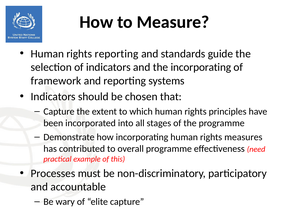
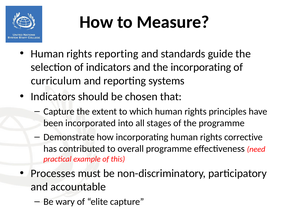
framework: framework -> curriculum (56, 81)
measures: measures -> corrective (243, 137)
